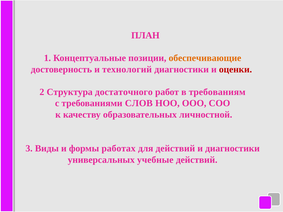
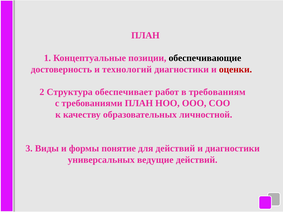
обеспечивающие colour: orange -> black (205, 58)
достаточного: достаточного -> обеспечивает (124, 92)
требованиями СЛОВ: СЛОВ -> ПЛАН (139, 103)
работах: работах -> понятие (119, 149)
учебные: учебные -> ведущие (155, 160)
